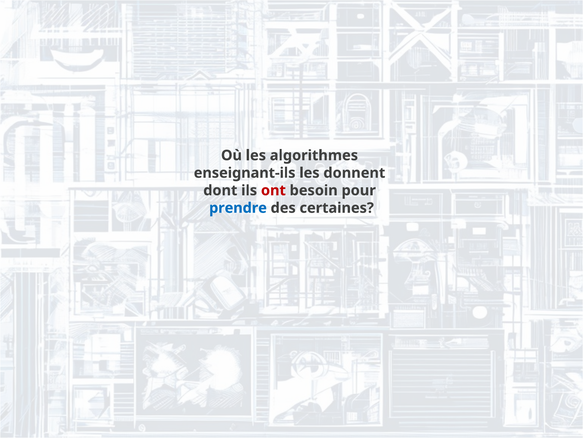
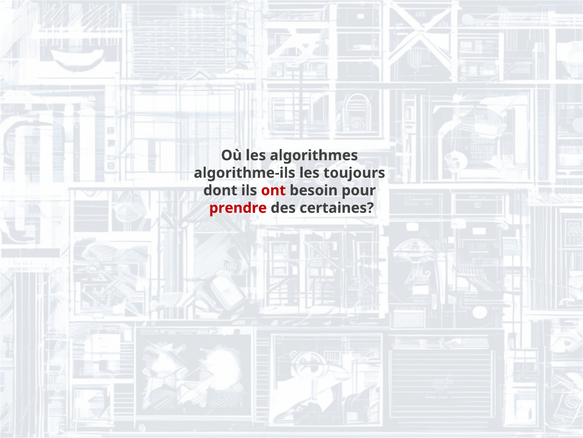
enseignant-ils: enseignant-ils -> algorithme-ils (245, 173)
donnent: donnent -> toujours (354, 173)
prendre colour: blue -> red (238, 208)
